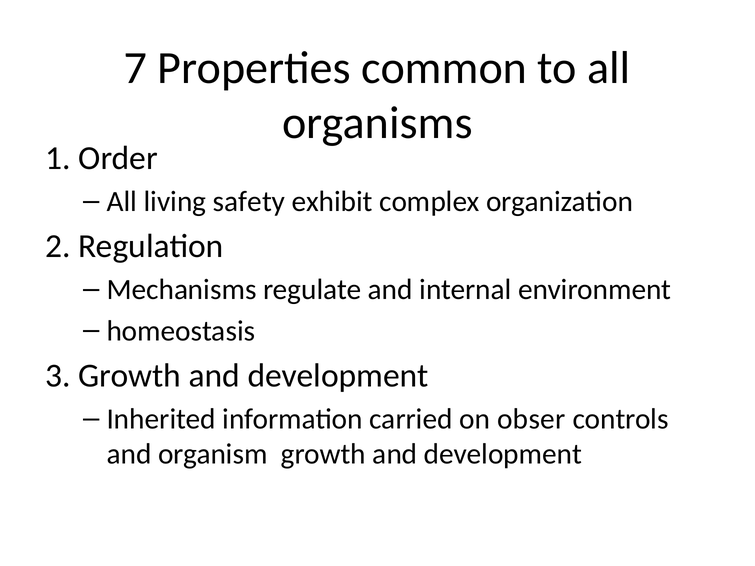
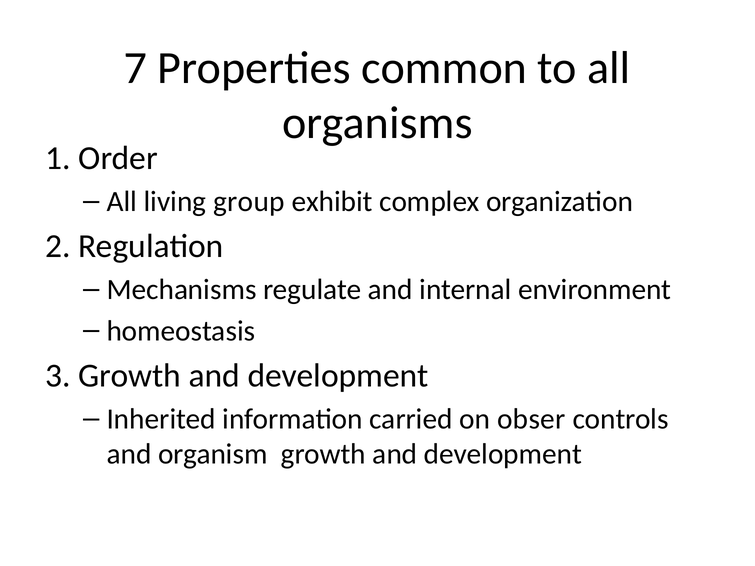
safety: safety -> group (249, 202)
